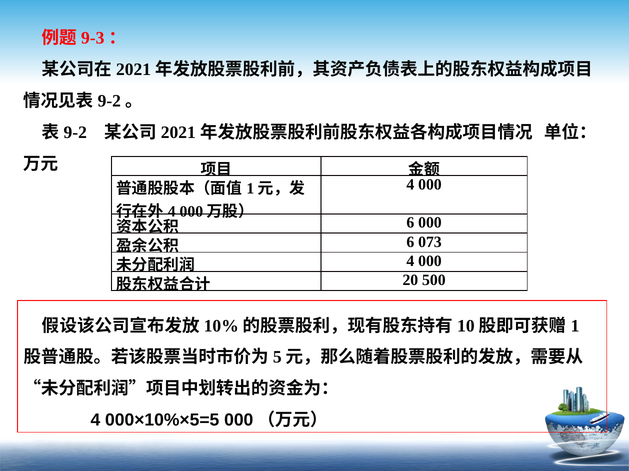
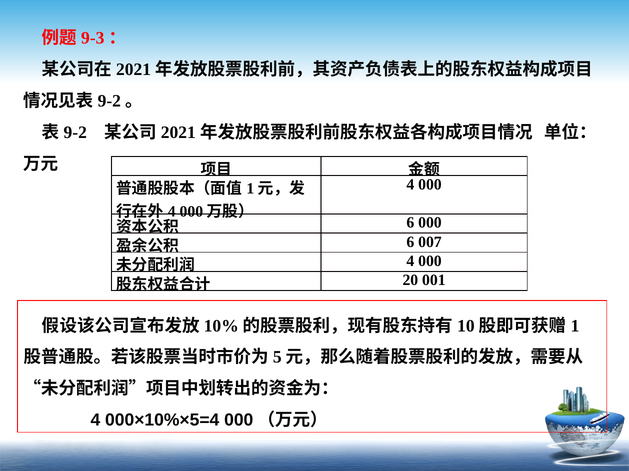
073: 073 -> 007 (430, 242)
500: 500 -> 001 (434, 281)
000×10%×5=5: 000×10%×5=5 -> 000×10%×5=4 (162, 421)
